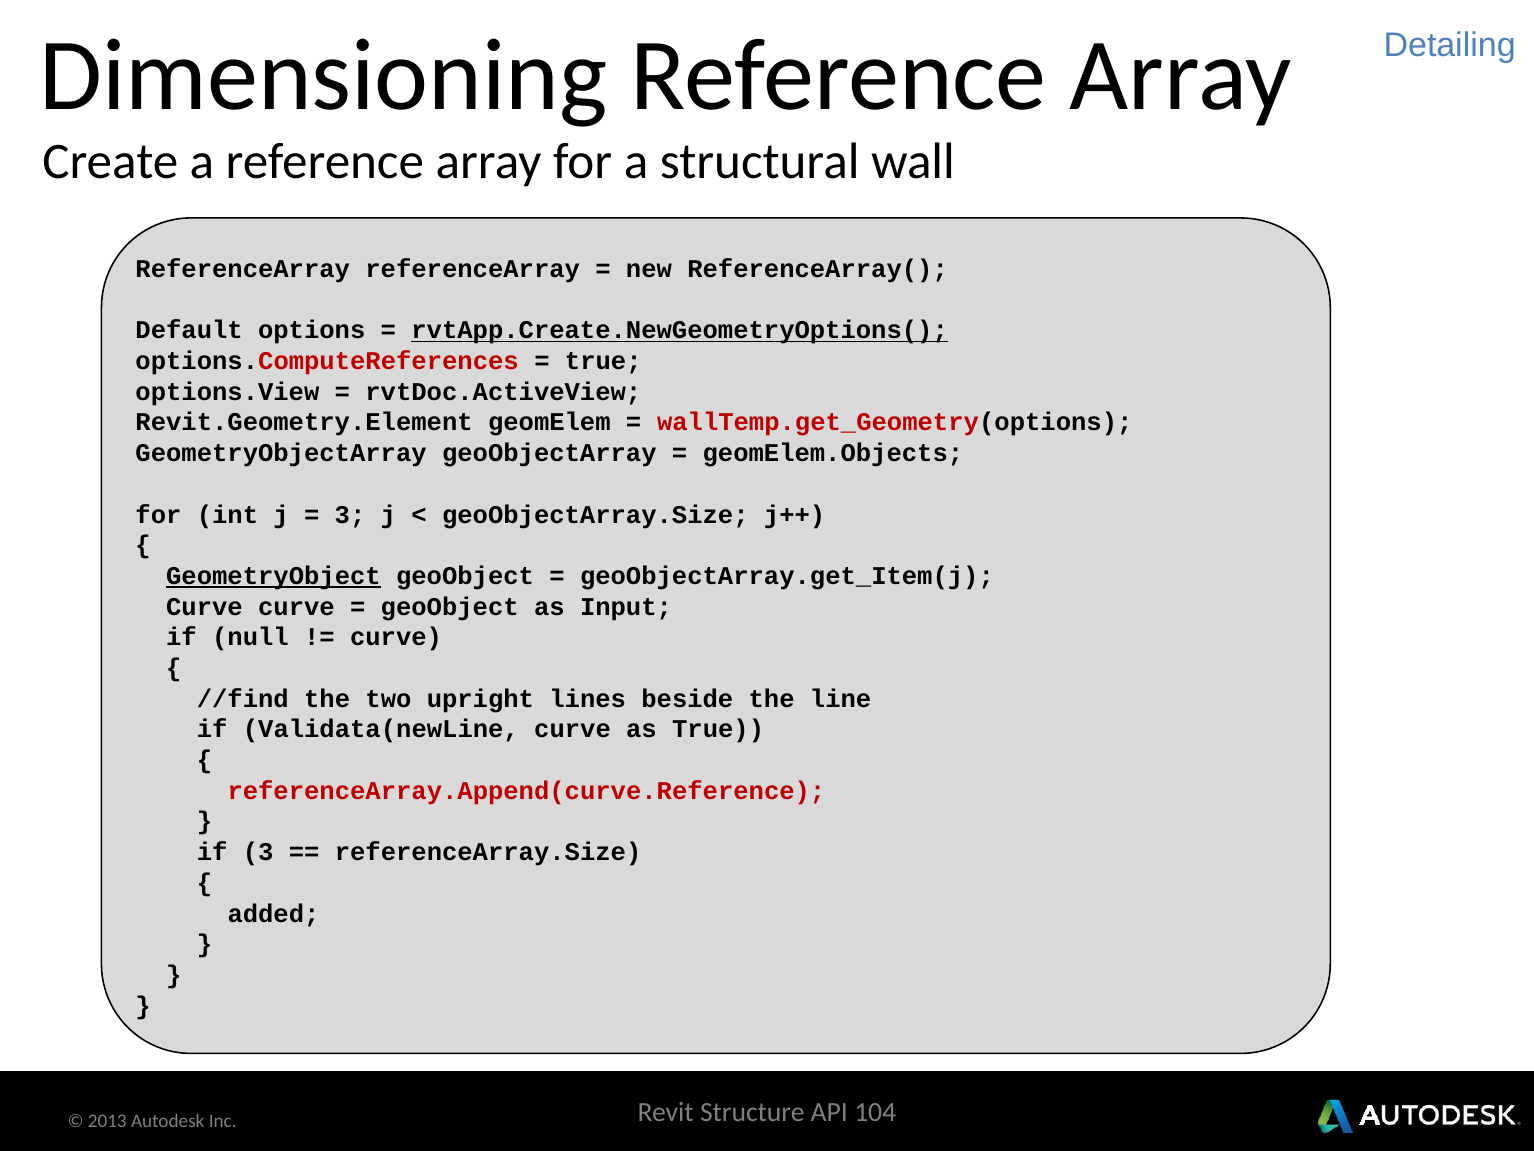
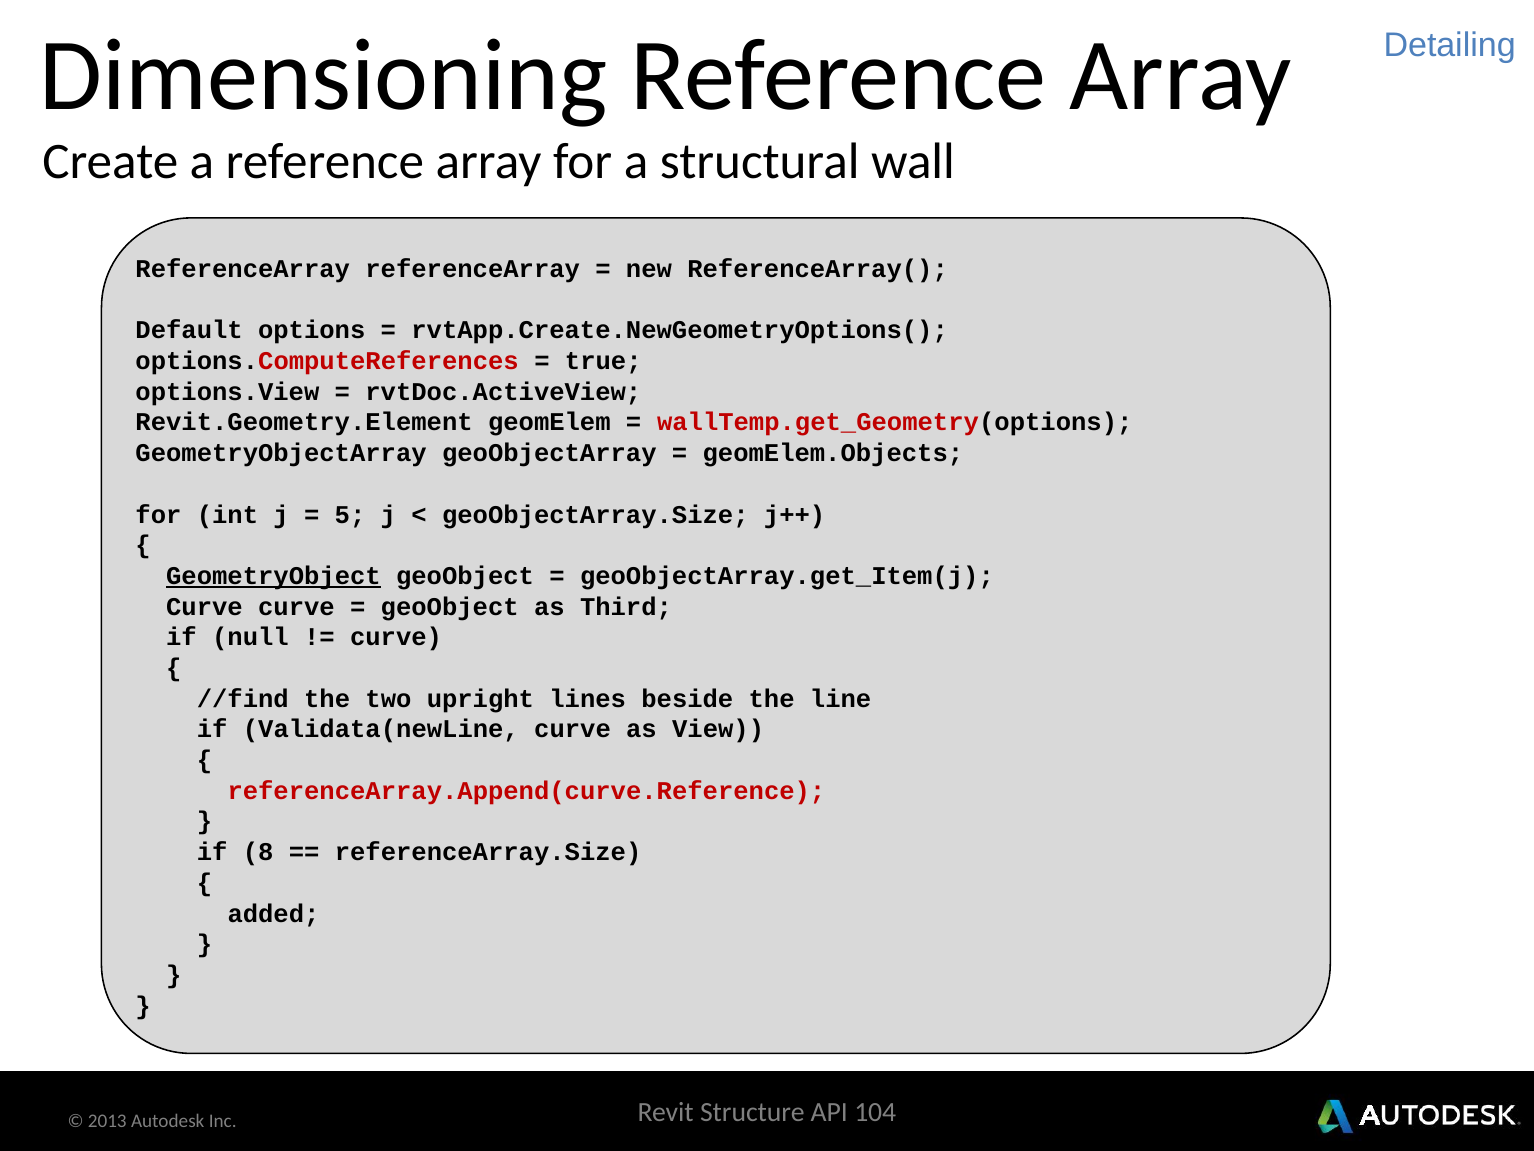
rvtApp.Create.NewGeometryOptions( underline: present -> none (680, 330)
3: 3 -> 5 (350, 514)
Input: Input -> Third (626, 606)
as True: True -> View (718, 729)
if 3: 3 -> 8 (258, 852)
